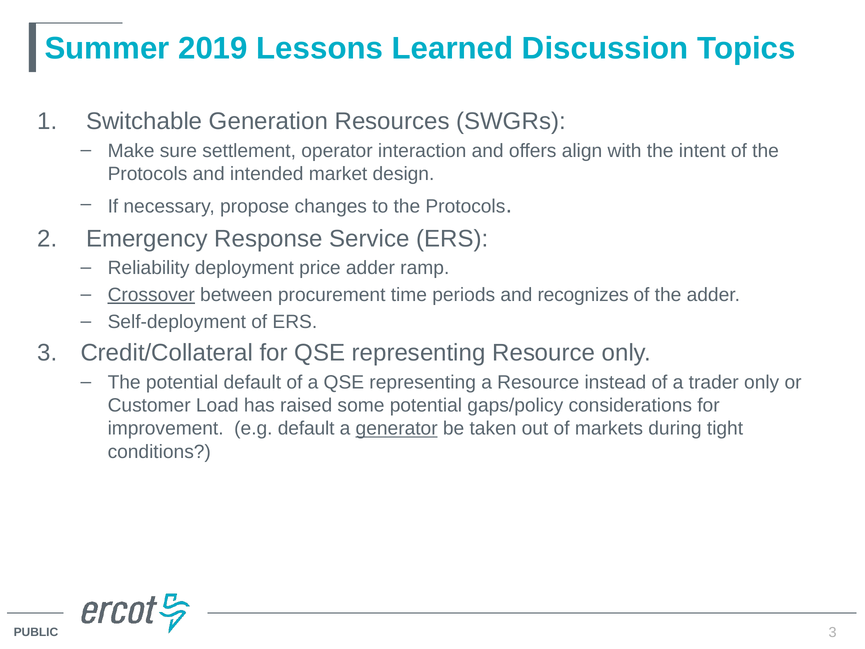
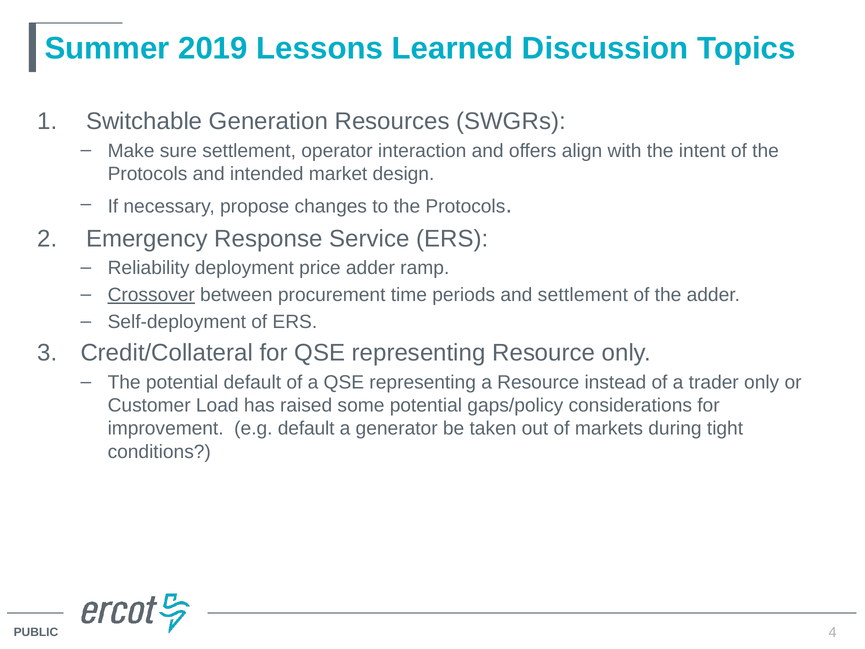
and recognizes: recognizes -> settlement (583, 295)
generator underline: present -> none (397, 428)
3: 3 -> 4 (833, 632)
